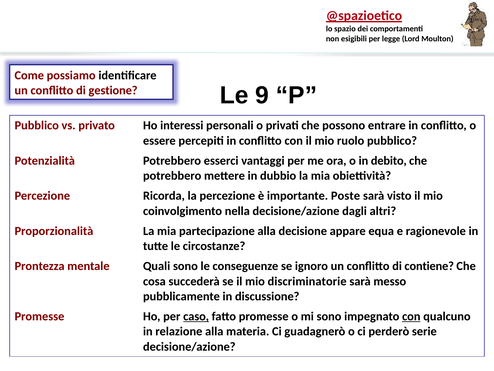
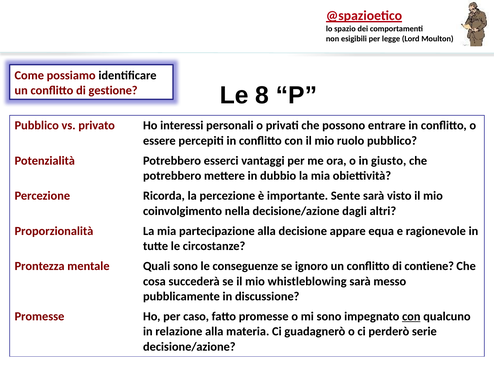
9: 9 -> 8 (262, 95)
debito: debito -> giusto (389, 161)
Poste: Poste -> Sente (346, 196)
discriminatorie: discriminatorie -> whistleblowing (307, 281)
caso underline: present -> none (196, 316)
